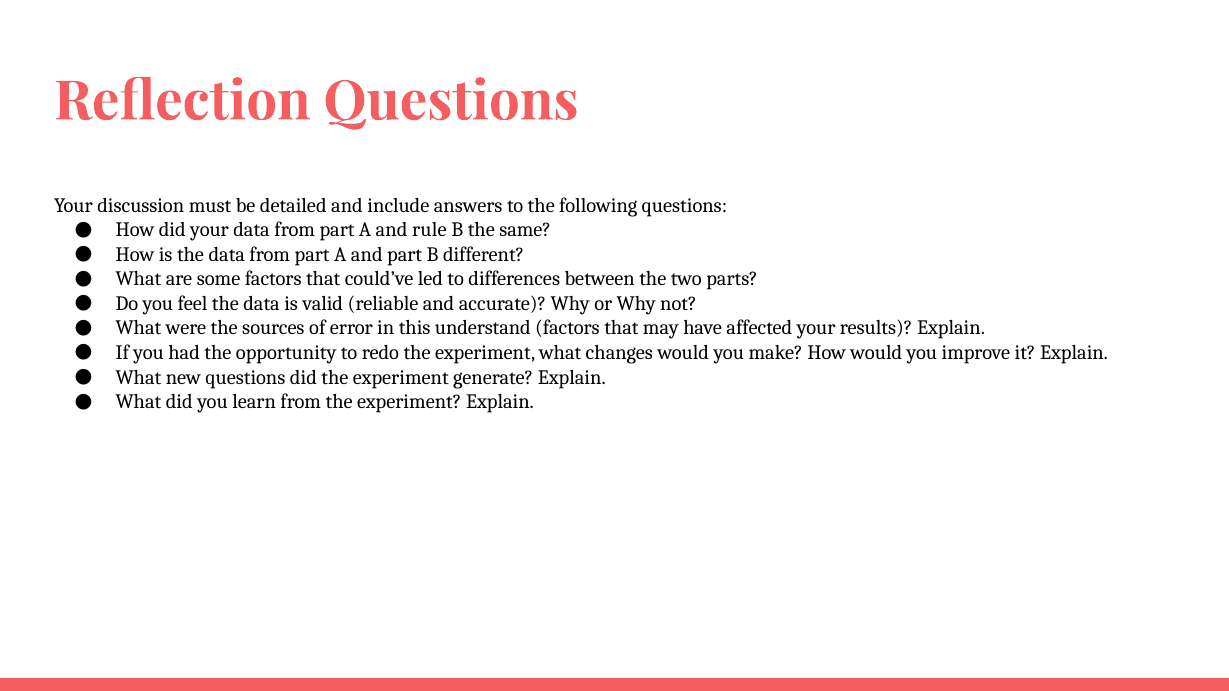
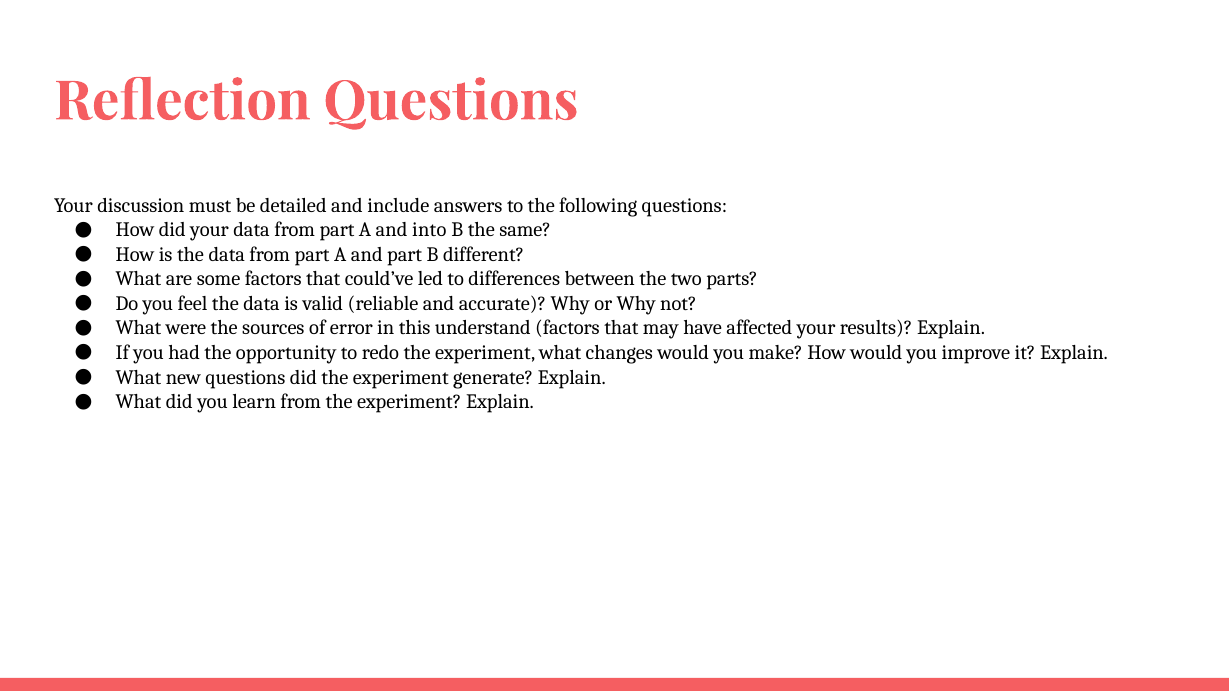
rule: rule -> into (429, 230)
